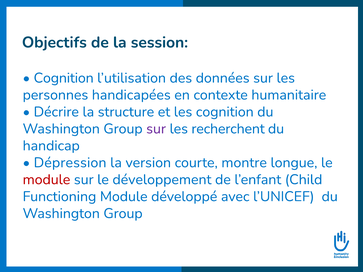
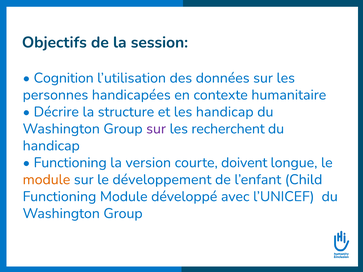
les cognition: cognition -> handicap (225, 112)
Dépression: Dépression -> Functioning (70, 163)
montre: montre -> doivent (244, 163)
module colour: red -> orange (46, 180)
